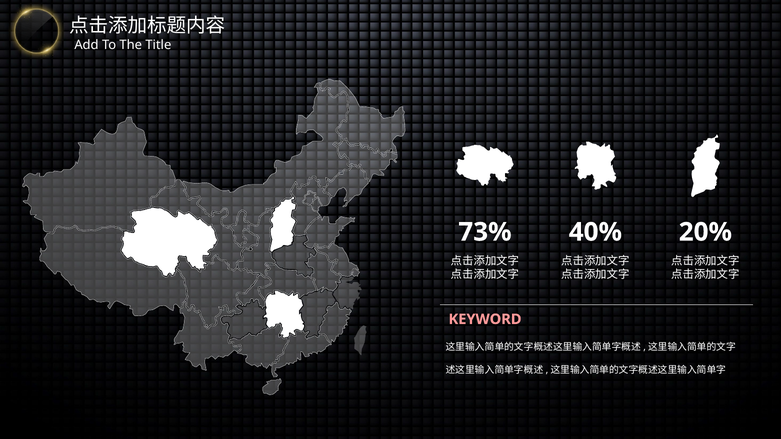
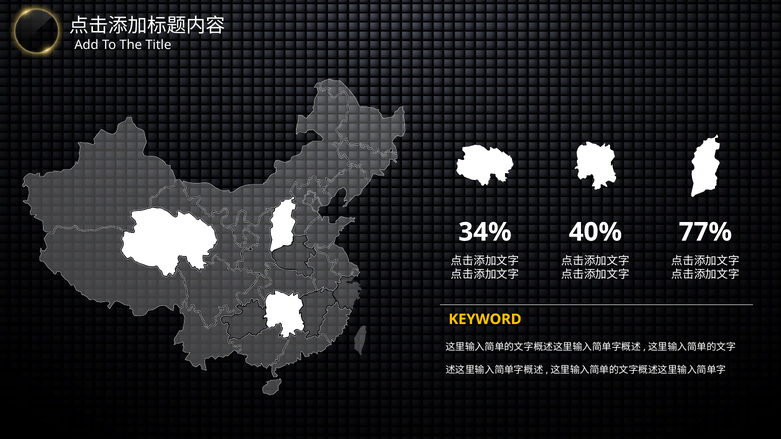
73%: 73% -> 34% (485, 232)
20%: 20% -> 77% (705, 232)
KEYWORD colour: pink -> yellow (485, 319)
